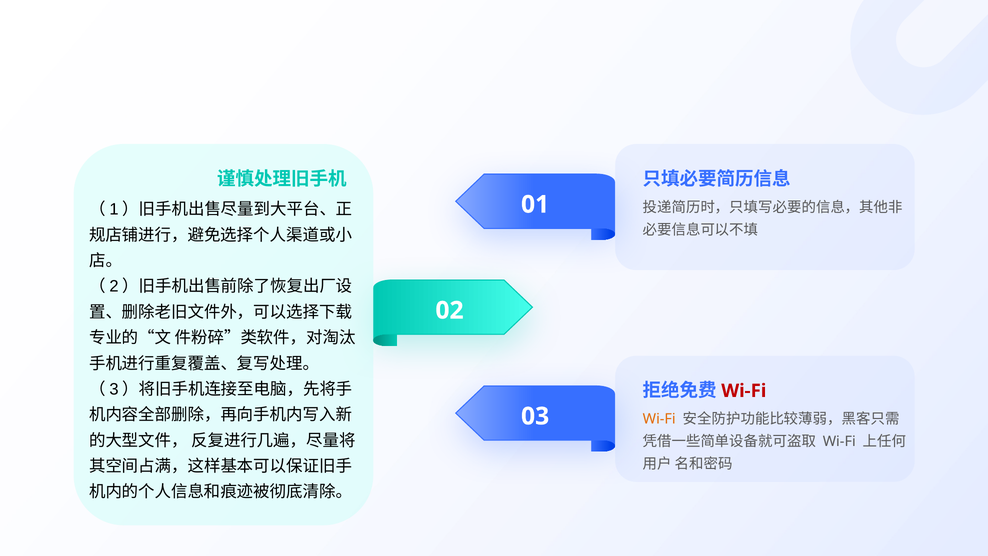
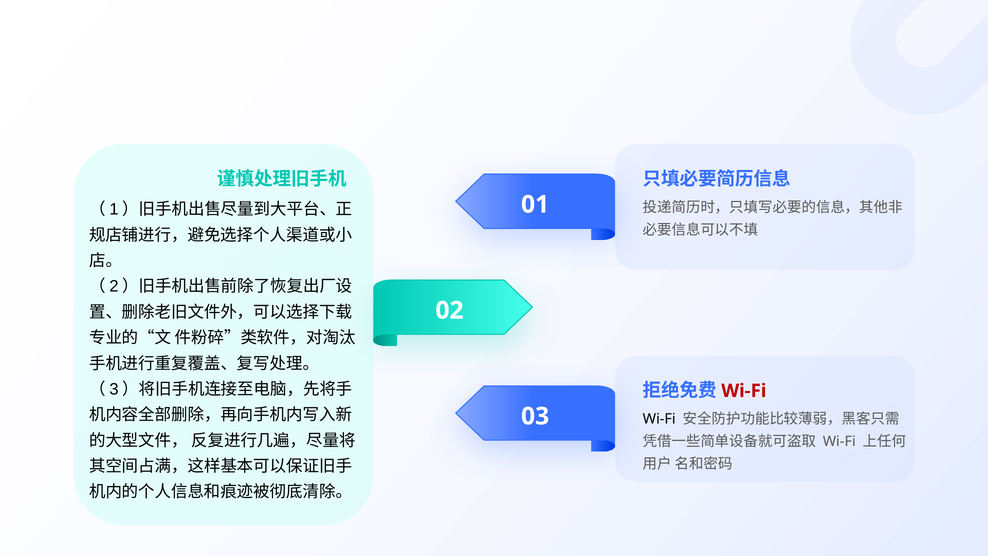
Wi-Fi colour: orange -> black (659, 419)
